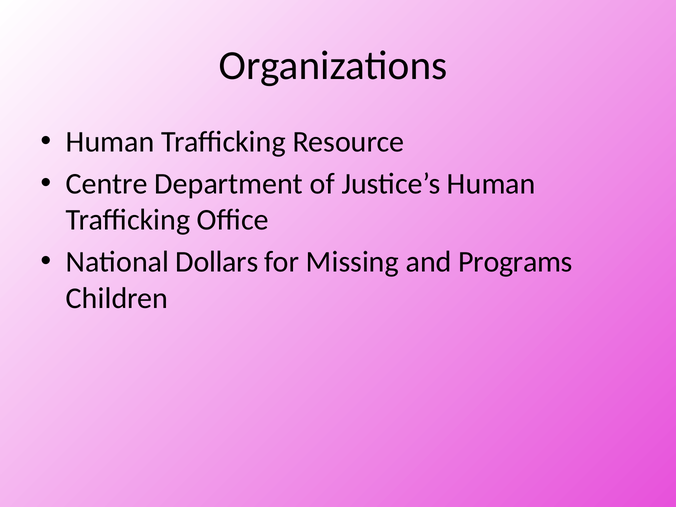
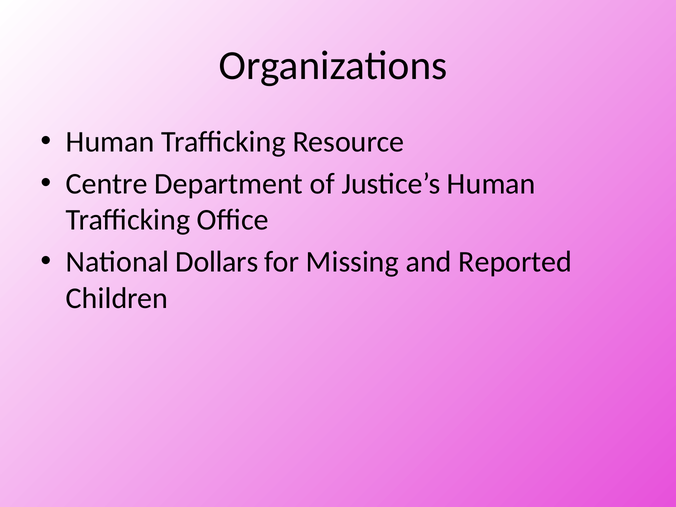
Programs: Programs -> Reported (515, 262)
